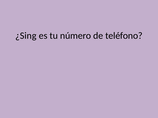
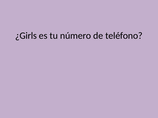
¿Sing: ¿Sing -> ¿Girls (26, 36)
